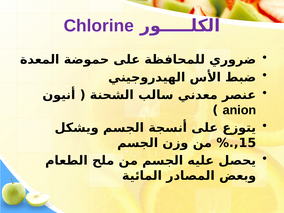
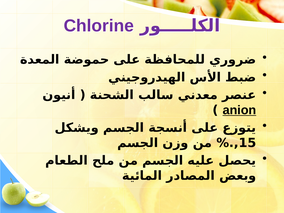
anion underline: none -> present (239, 110)
